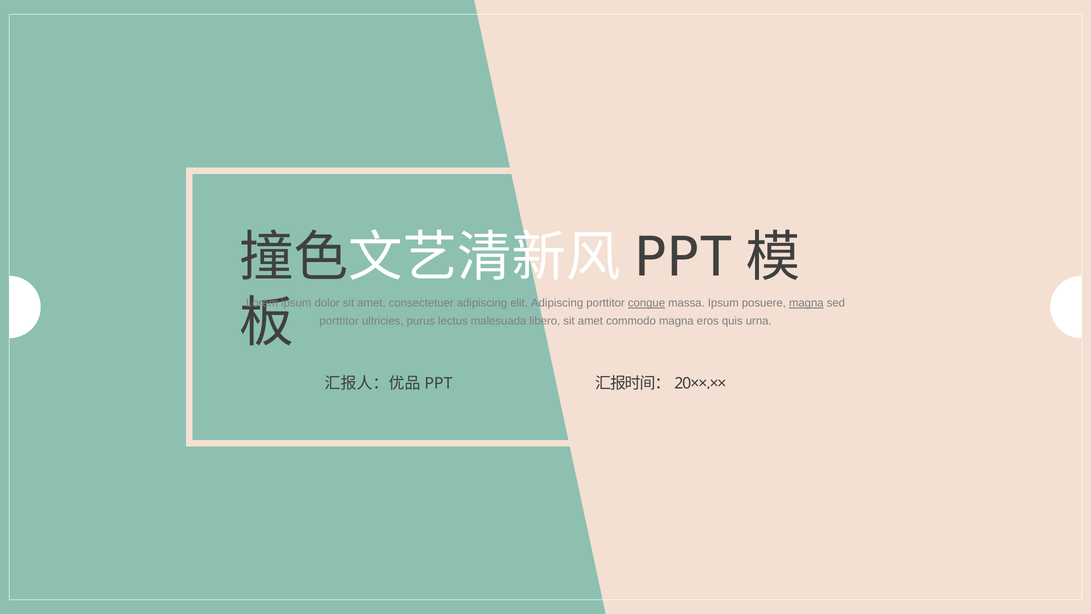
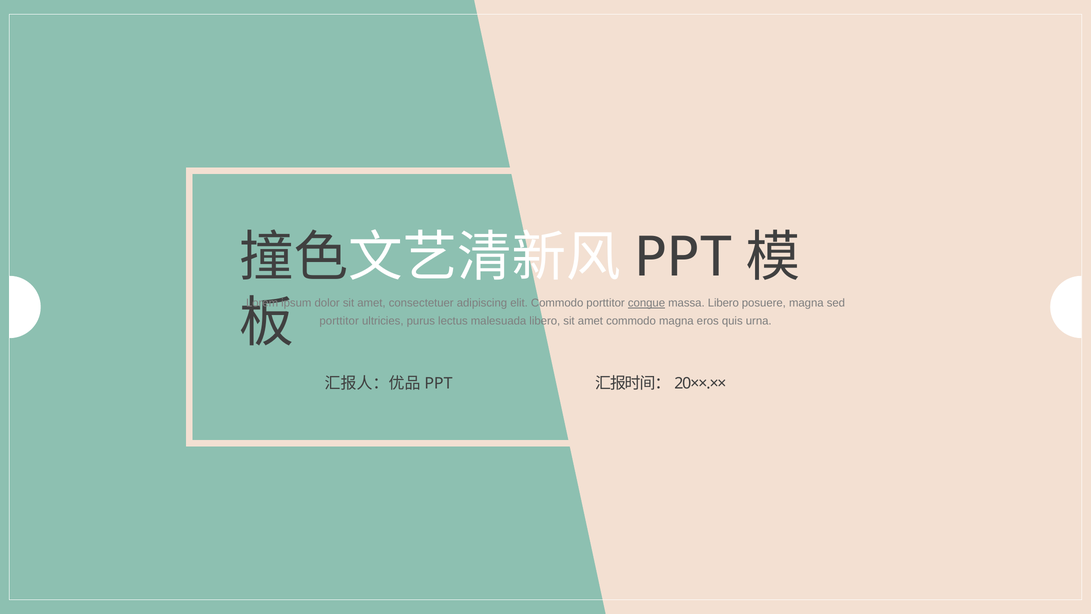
elit Adipiscing: Adipiscing -> Commodo (557, 303)
massa Ipsum: Ipsum -> Libero (723, 303)
magna underline: present -> none (806, 303)
